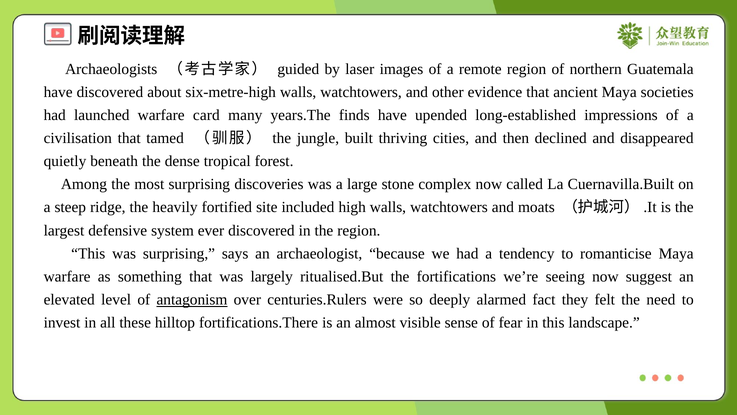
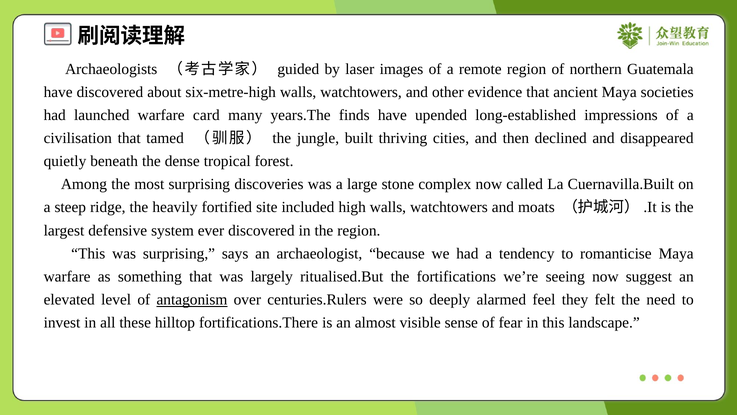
fact: fact -> feel (544, 299)
